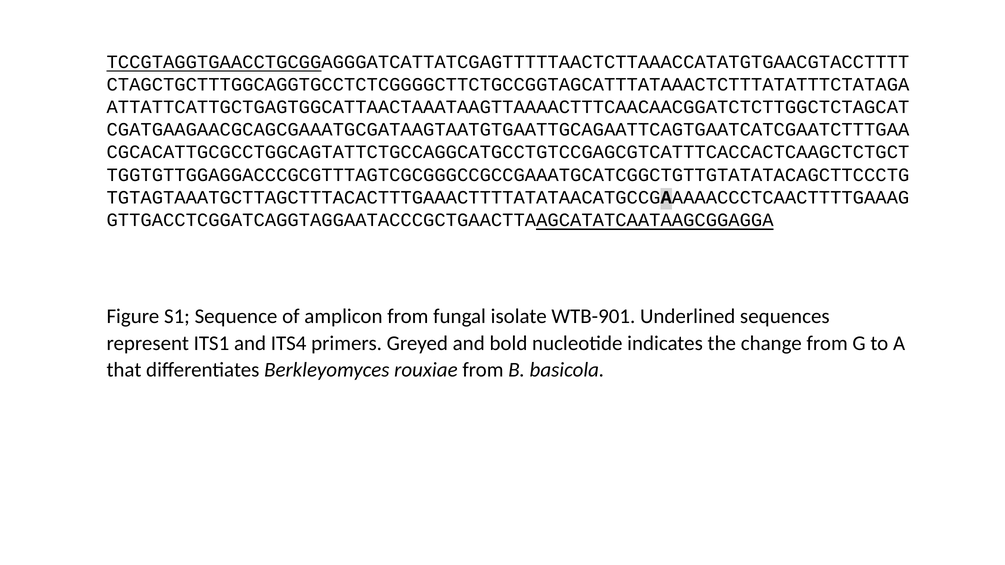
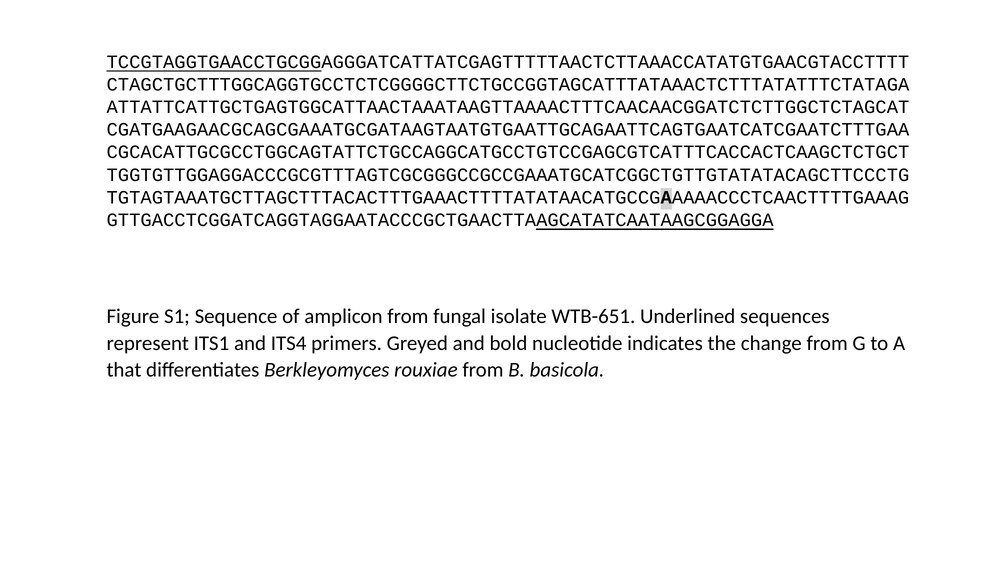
WTB-901: WTB-901 -> WTB-651 (593, 316)
